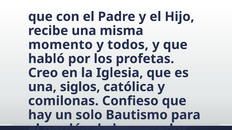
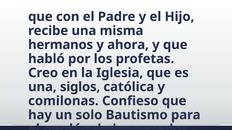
momento: momento -> hermanos (61, 45)
todos: todos -> ahora (128, 45)
